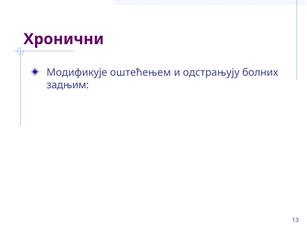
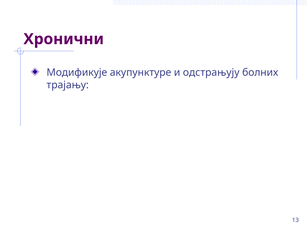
оштећењем: оштећењем -> акупунктуре (141, 72)
задњим: задњим -> трајању (68, 85)
